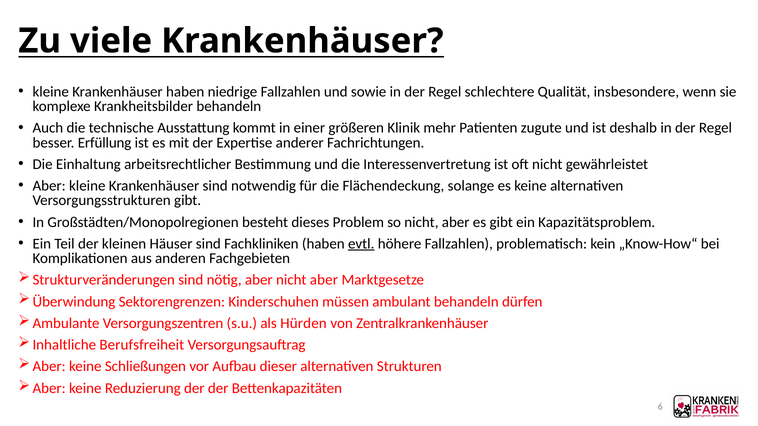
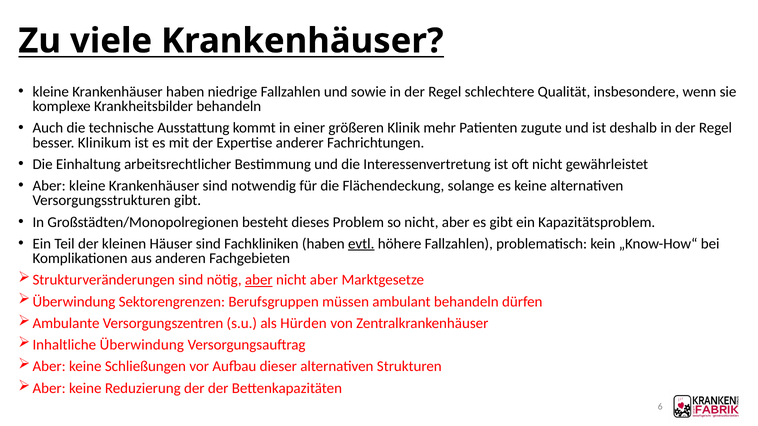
Erfüllung: Erfüllung -> Klinikum (104, 143)
aber underline: none -> present (259, 280)
Kinderschuhen: Kinderschuhen -> Berufsgruppen (274, 302)
Inhaltliche Berufsfreiheit: Berufsfreiheit -> Überwindung (142, 345)
